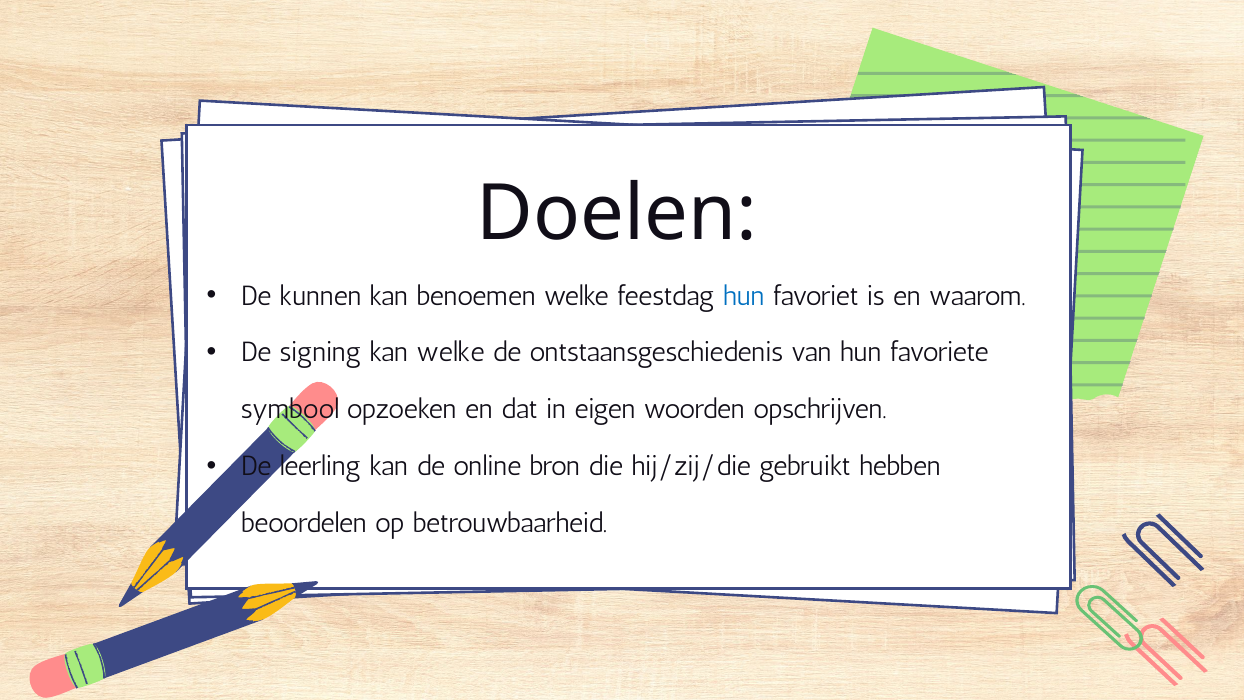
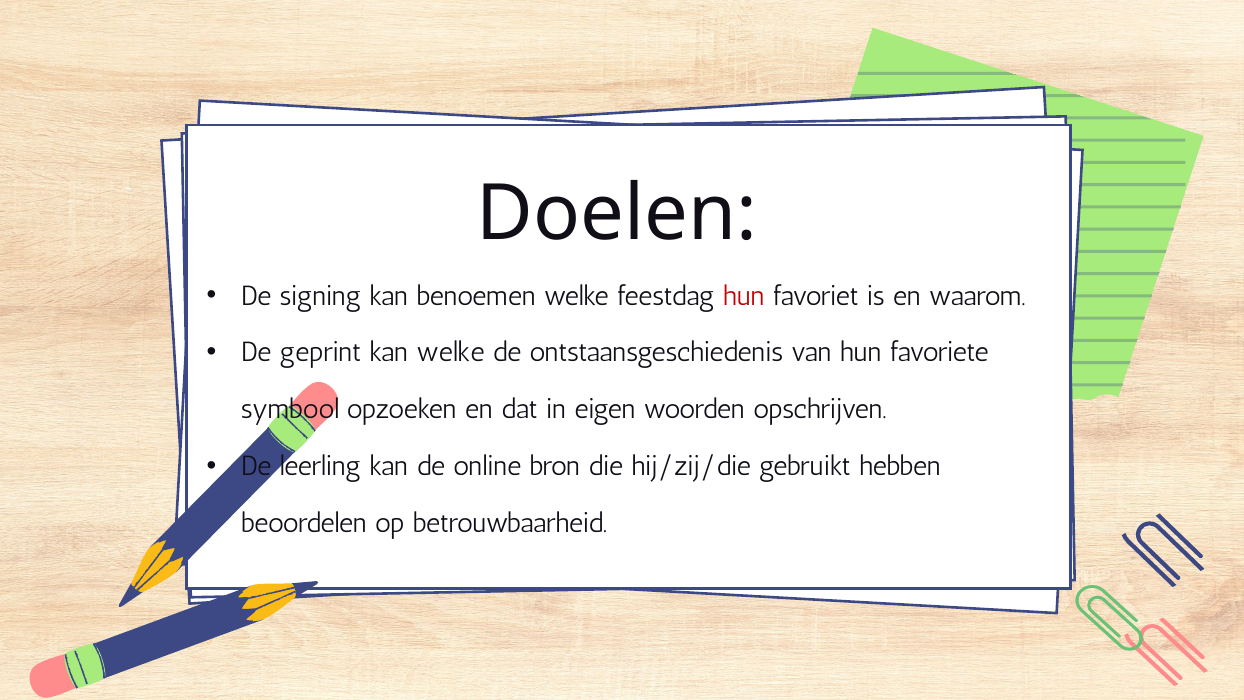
kunnen: kunnen -> signing (321, 296)
hun colour: blue -> red (744, 296)
signing: signing -> geprint (320, 353)
